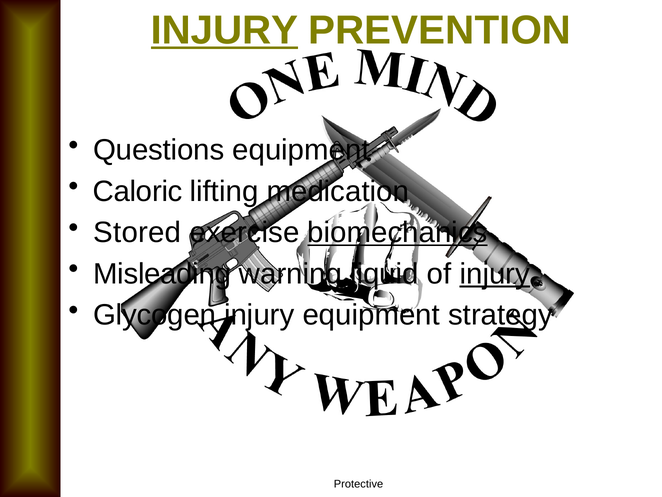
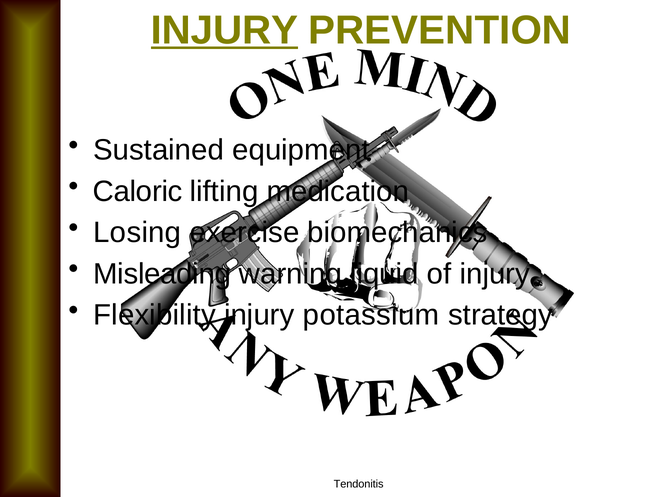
Questions: Questions -> Sustained (159, 150)
Stored: Stored -> Losing (137, 232)
biomechanics underline: present -> none (397, 232)
injury underline: present -> none (495, 274)
Glycogen: Glycogen -> Flexibility (155, 315)
injury equipment: equipment -> potassium (371, 315)
Protective: Protective -> Tendonitis (359, 484)
